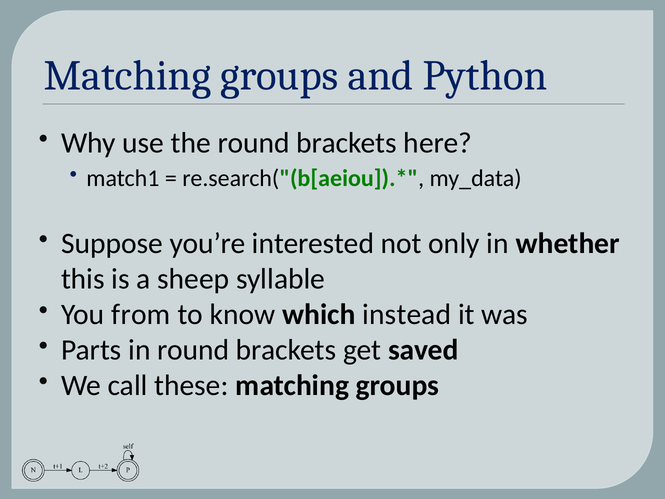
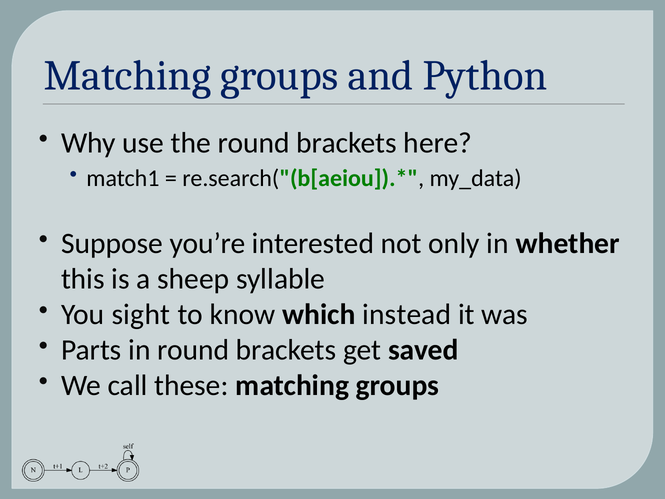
from: from -> sight (141, 314)
